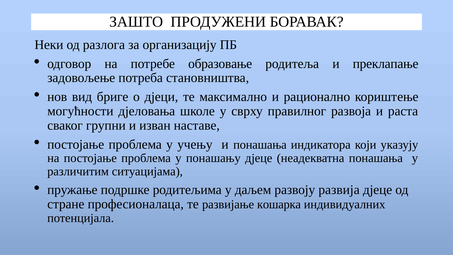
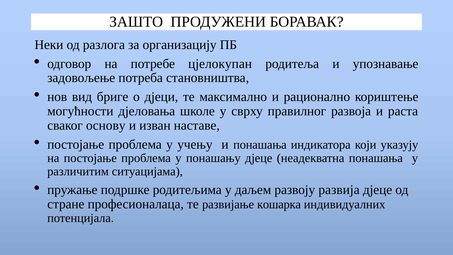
образовање: образовање -> цјелокупан (220, 64)
преклапање: преклапање -> упознавање (386, 64)
групни: групни -> основу (106, 125)
